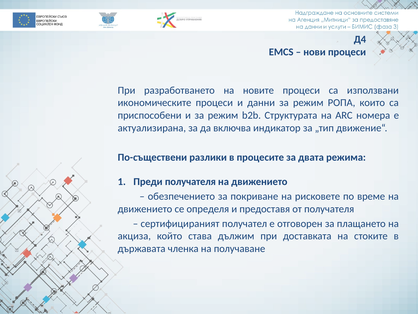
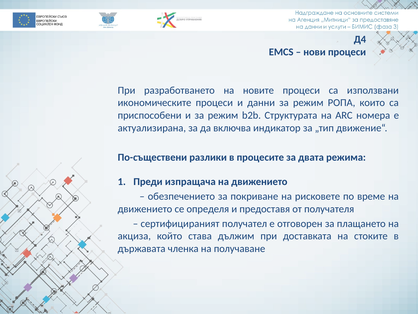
Преди получателя: получателя -> изпращача (190, 181)
